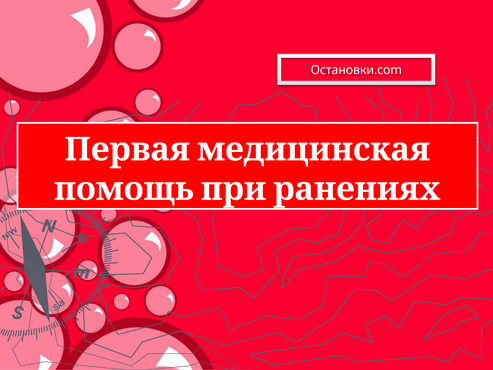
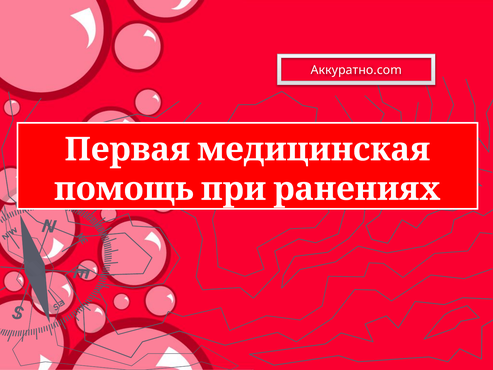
Остановки.com: Остановки.com -> Аккуратно.com (356, 70)
